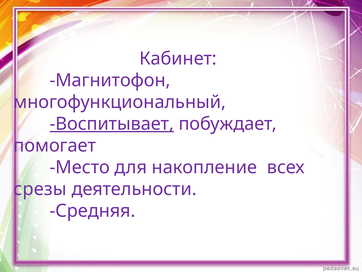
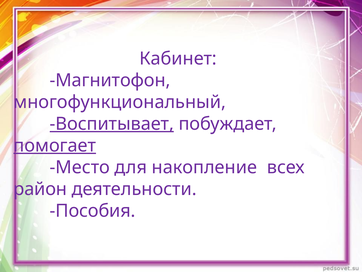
помогает underline: none -> present (55, 145)
срезы: срезы -> район (40, 189)
Средняя: Средняя -> Пособия (93, 210)
